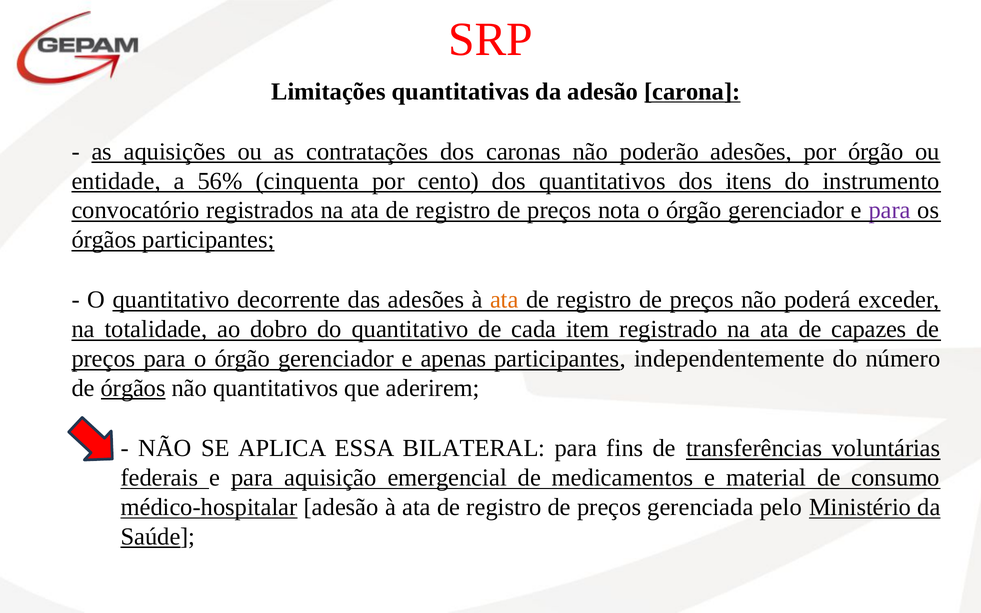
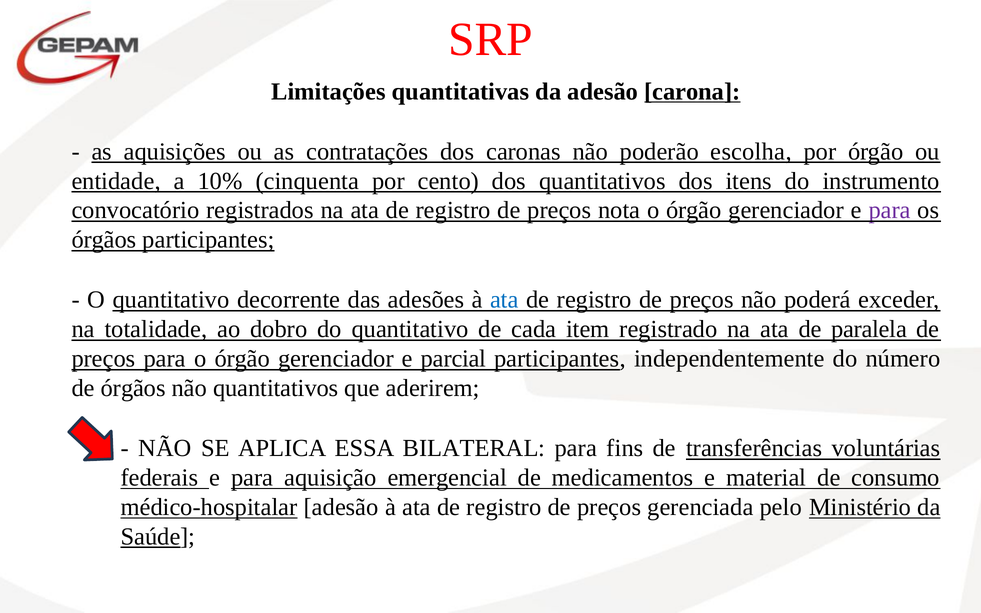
poderão adesões: adesões -> escolha (751, 152)
56%: 56% -> 10% (220, 181)
ata colour: orange -> blue (504, 300)
capazes: capazes -> paralela (869, 329)
apenas: apenas -> parcial (454, 359)
órgãos underline: present -> none (133, 388)
